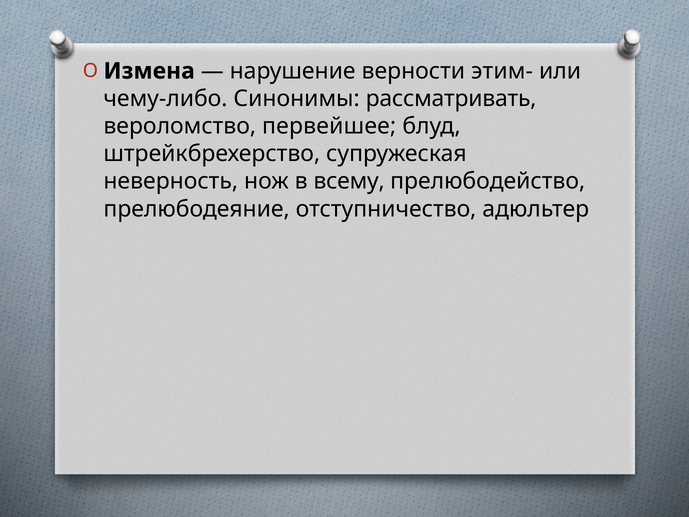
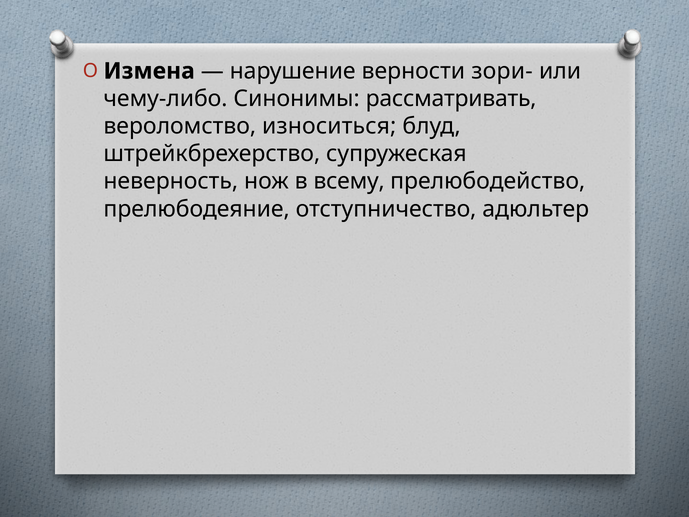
этим-: этим- -> зори- (502, 71)
первейшее: первейшее -> износиться (329, 126)
